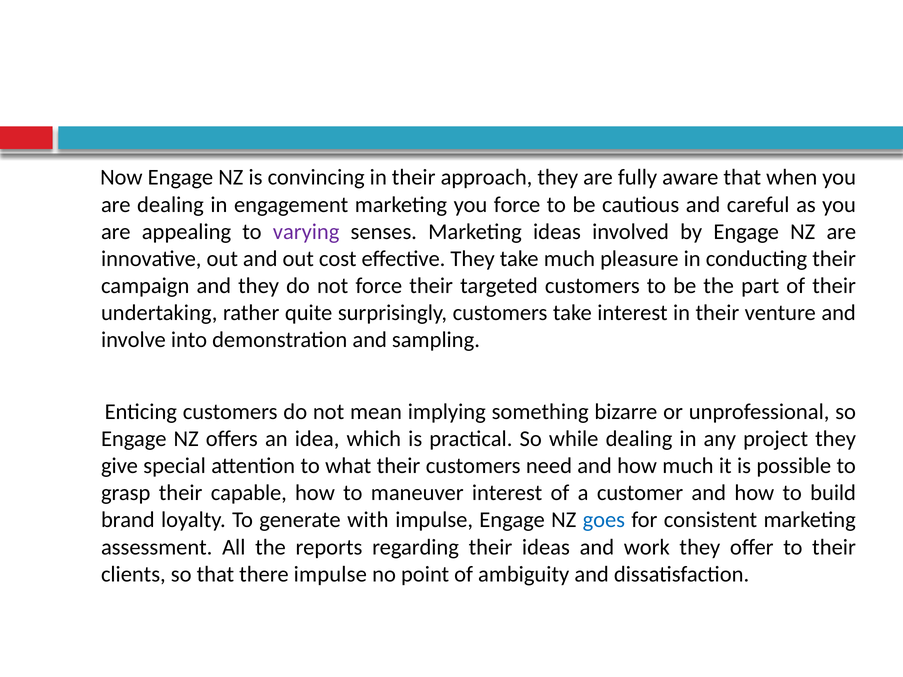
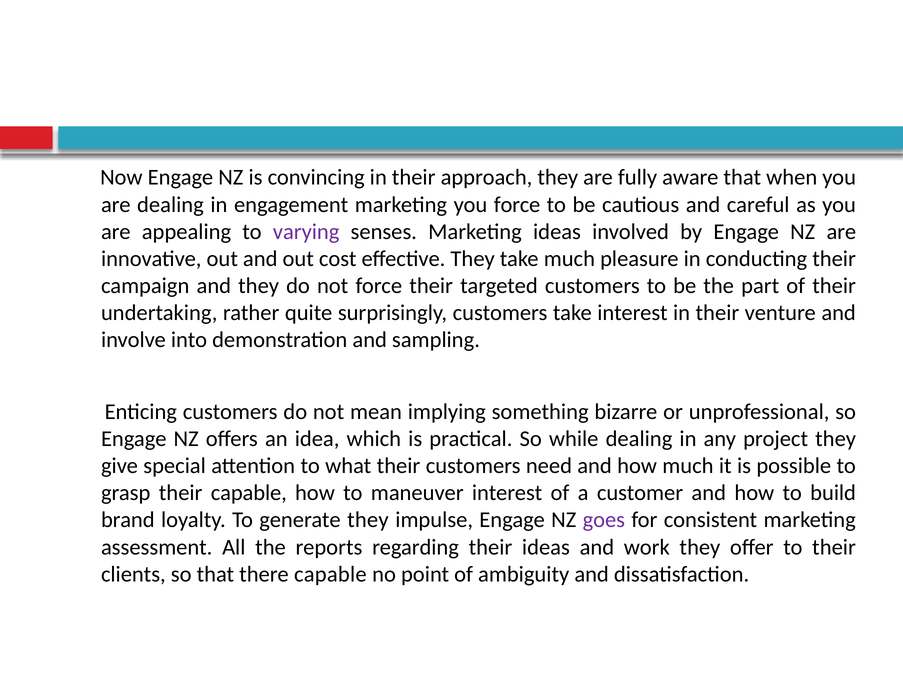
generate with: with -> they (368, 520)
goes colour: blue -> purple (604, 520)
there impulse: impulse -> capable (330, 574)
